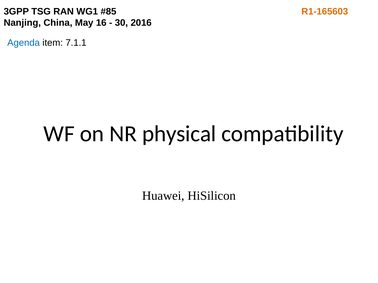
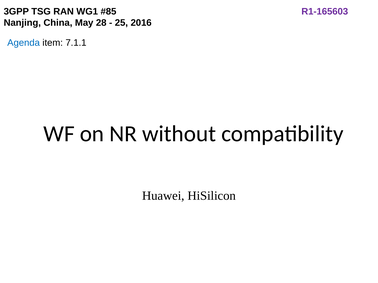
R1-165603 colour: orange -> purple (325, 12)
16: 16 -> 28 (101, 23)
30: 30 -> 25 (121, 23)
physical: physical -> without (179, 134)
